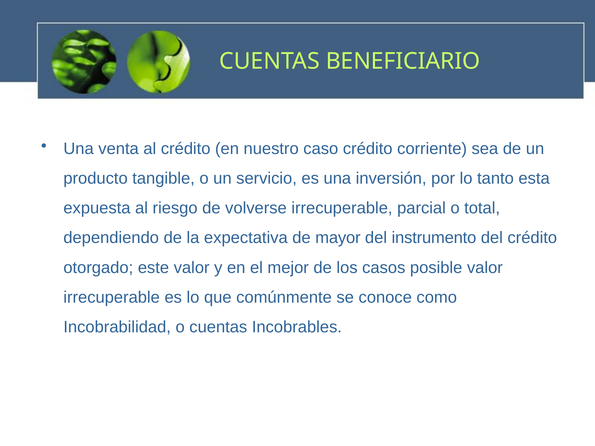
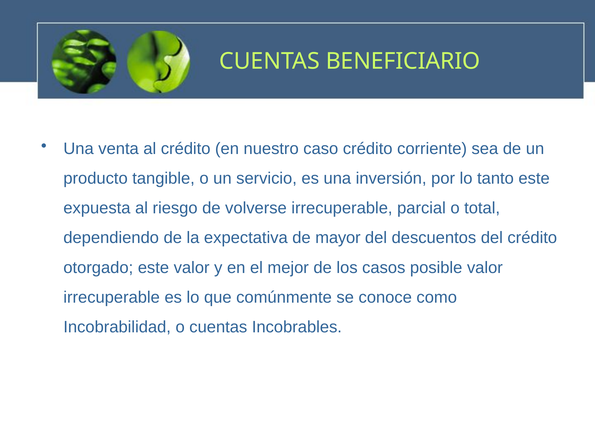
tanto esta: esta -> este (534, 178)
instrumento: instrumento -> descuentos (434, 238)
